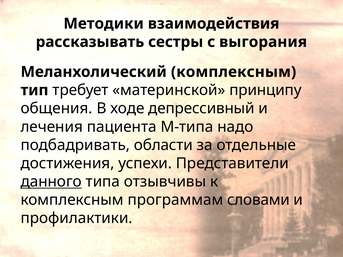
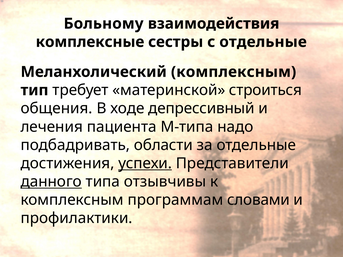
Методики: Методики -> Больному (104, 24)
рассказывать: рассказывать -> комплексные (90, 42)
с выгорания: выгорания -> отдельные (263, 42)
принципу: принципу -> строиться (265, 90)
успехи underline: none -> present (145, 163)
